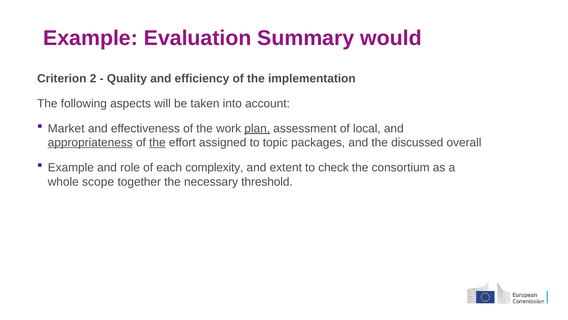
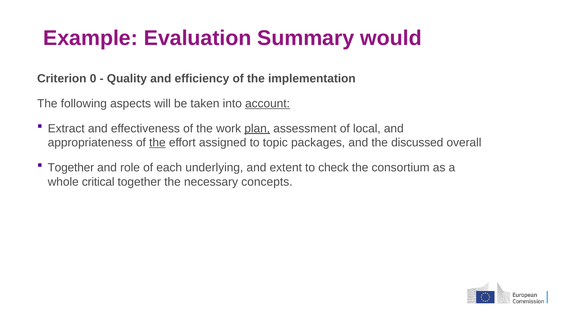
2: 2 -> 0 (93, 79)
account underline: none -> present (268, 103)
Market: Market -> Extract (66, 128)
appropriateness underline: present -> none (90, 142)
Example: Example -> Together (71, 167)
complexity: complexity -> underlying (214, 167)
scope: scope -> critical (98, 181)
threshold: threshold -> concepts (267, 181)
